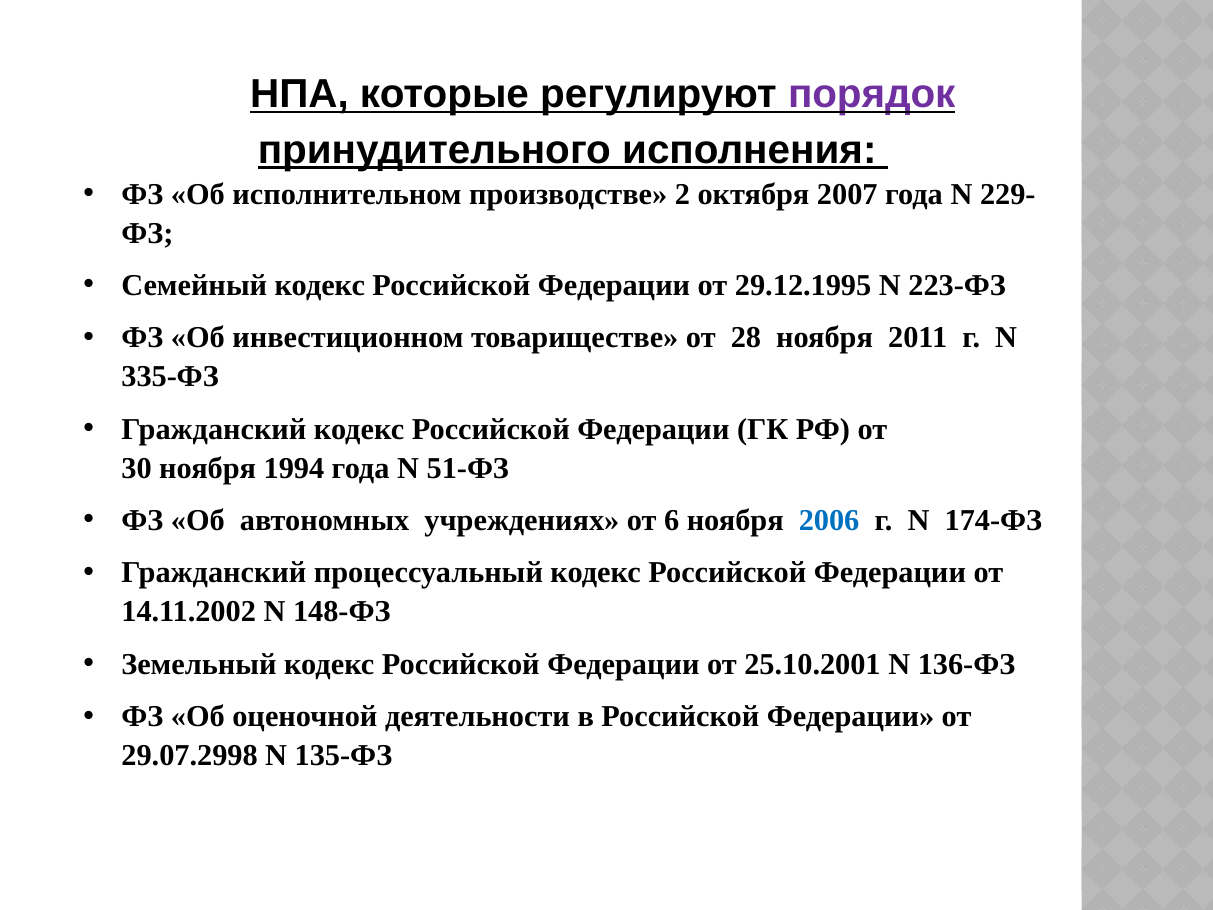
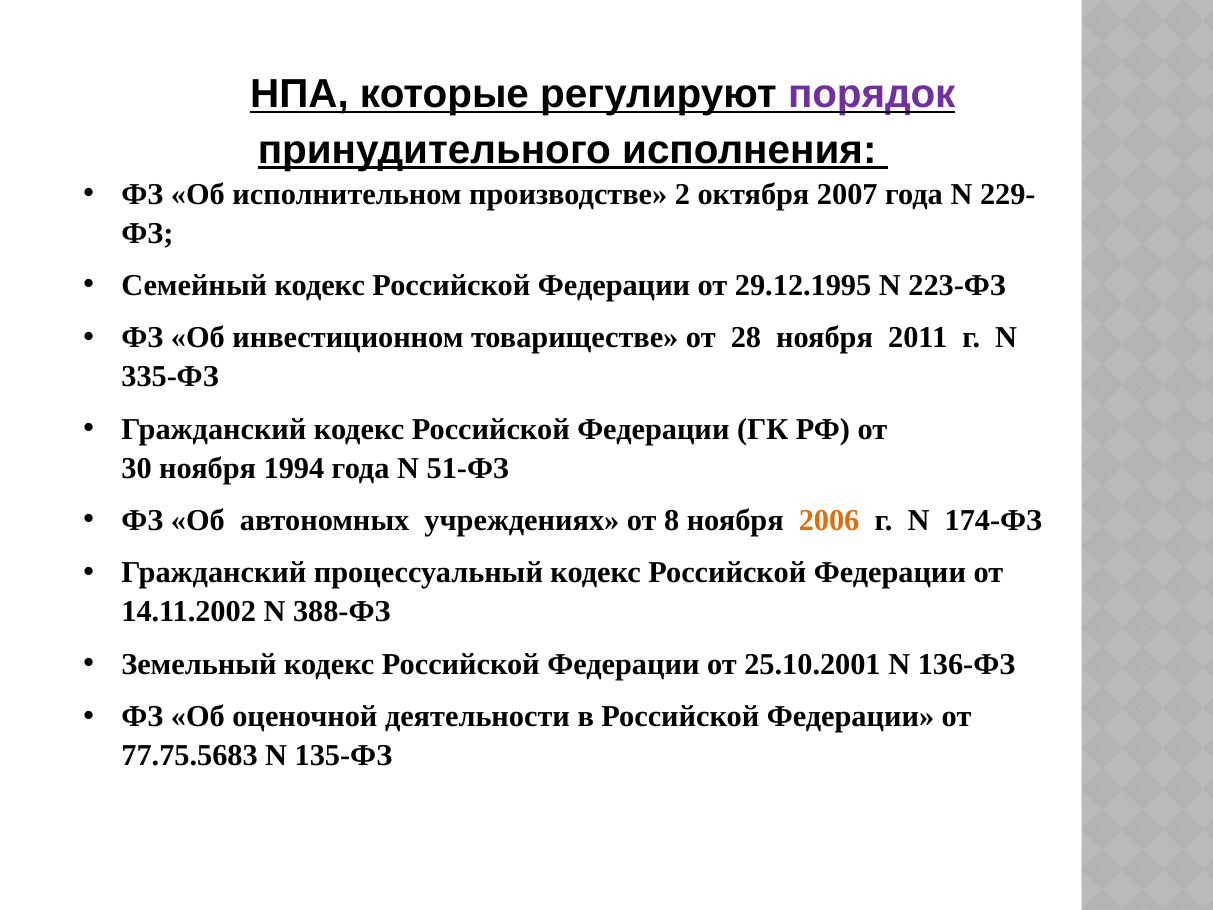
6: 6 -> 8 (672, 520)
2006 colour: blue -> orange (829, 520)
148-ФЗ: 148-ФЗ -> 388-ФЗ (342, 612)
29.07.2998: 29.07.2998 -> 77.75.5683 (190, 755)
